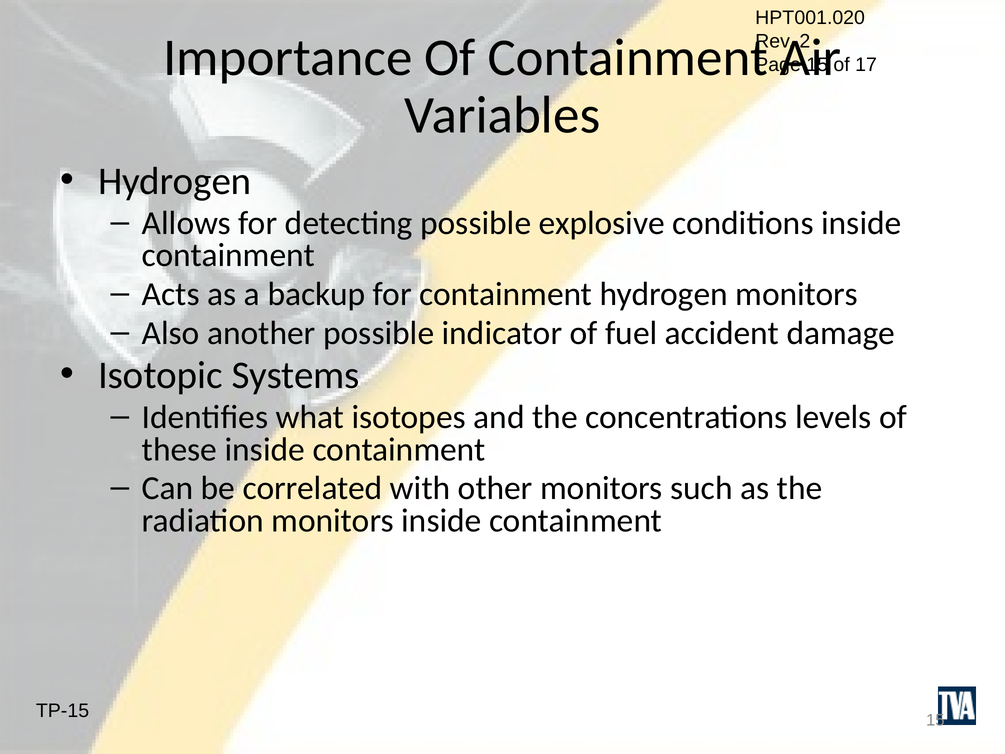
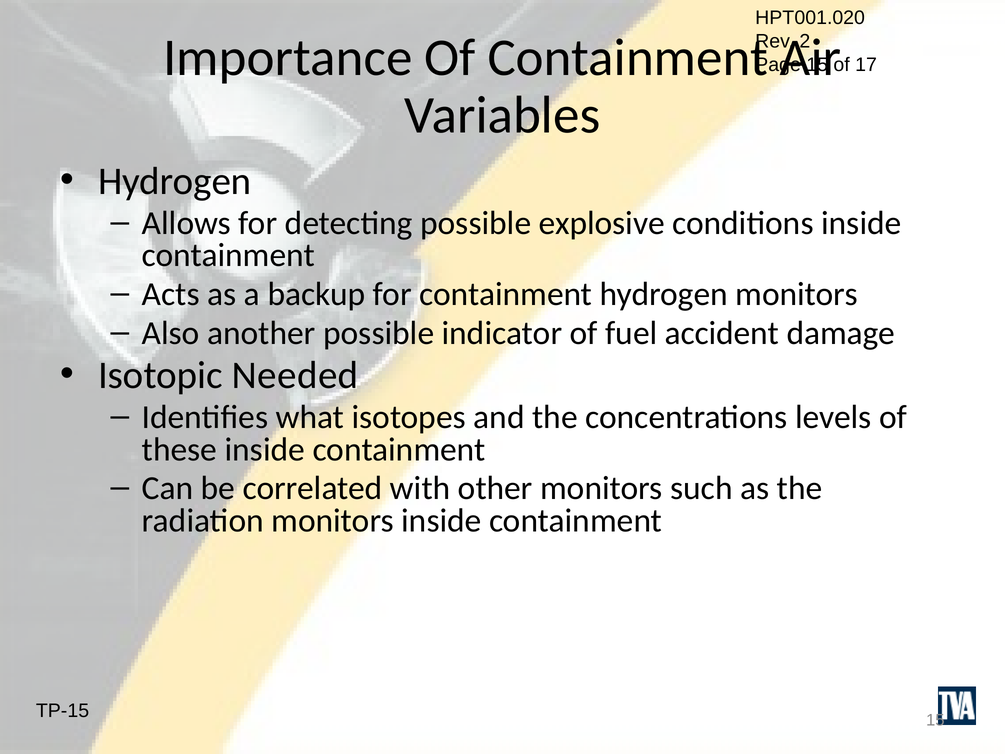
Systems: Systems -> Needed (295, 375)
